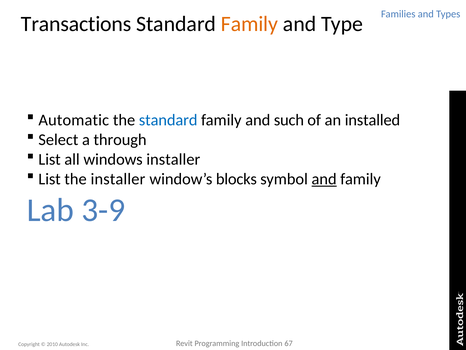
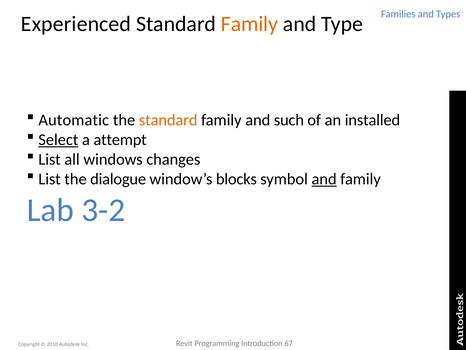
Transactions: Transactions -> Experienced (76, 24)
standard colour: blue -> orange (168, 120)
Select underline: none -> present (58, 140)
through: through -> attempt (120, 140)
windows installer: installer -> changes (173, 159)
the installer: installer -> dialogue (118, 179)
3-9: 3-9 -> 3-2 (103, 210)
